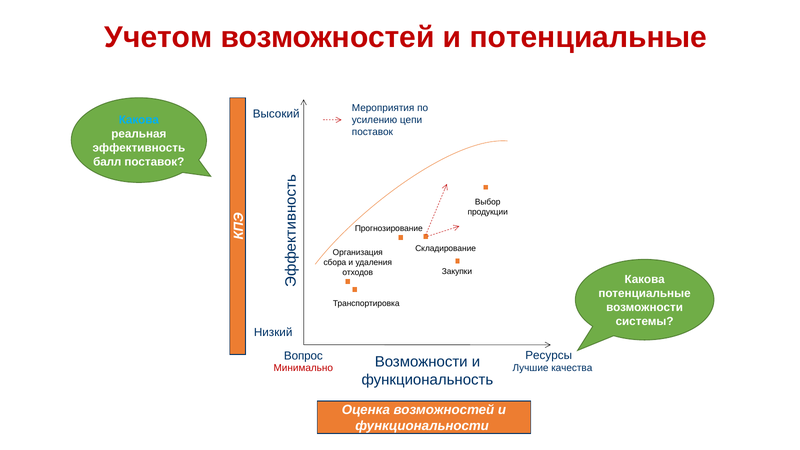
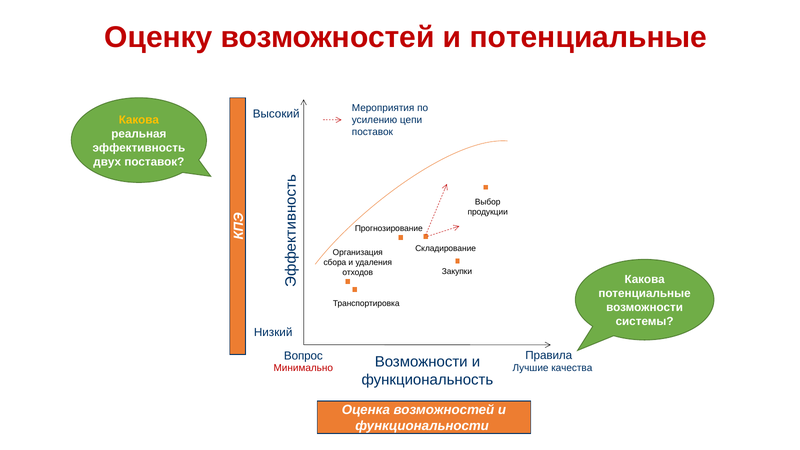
Учетом: Учетом -> Оценку (158, 37)
Какова colour: light blue -> yellow (139, 120)
балл: балл -> двух (107, 162)
Ресурсы: Ресурсы -> Правила (549, 356)
